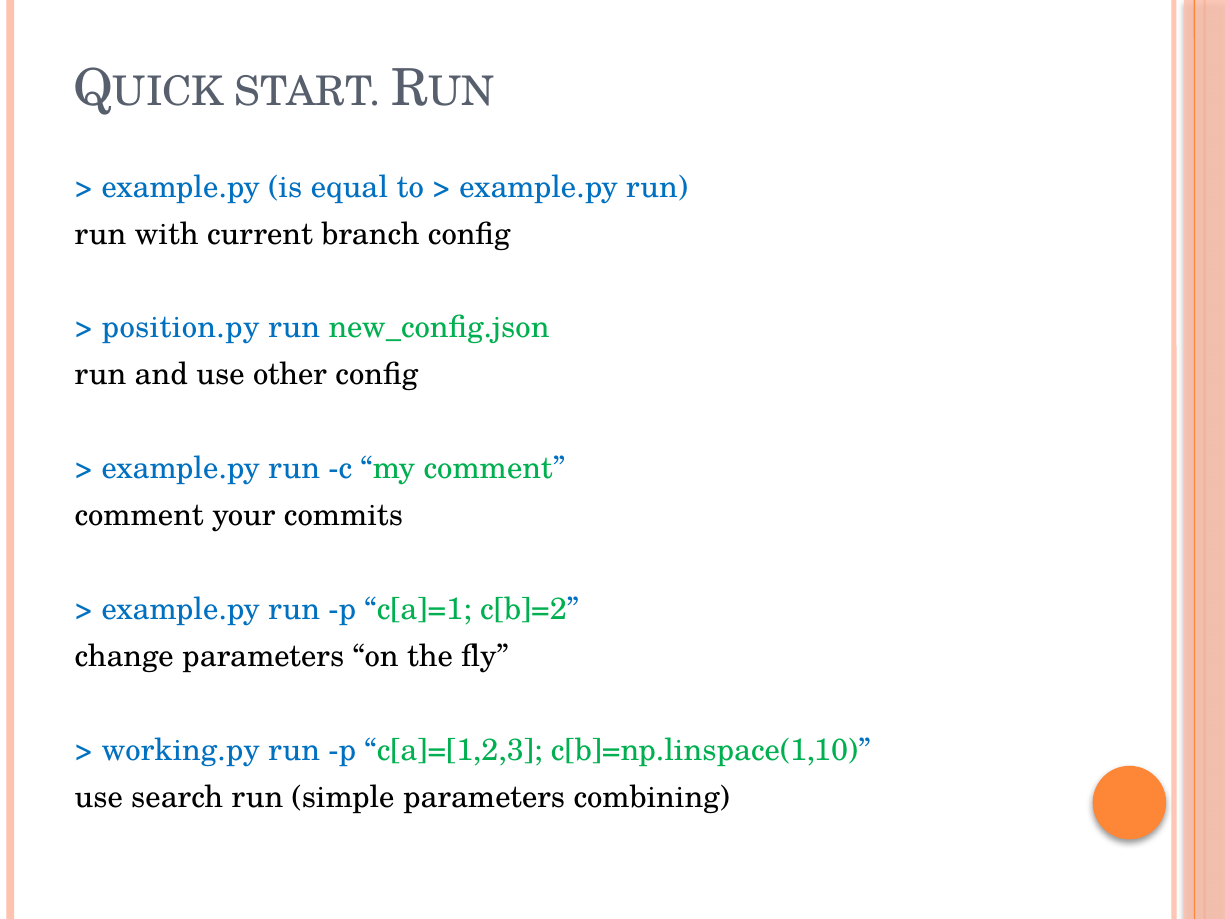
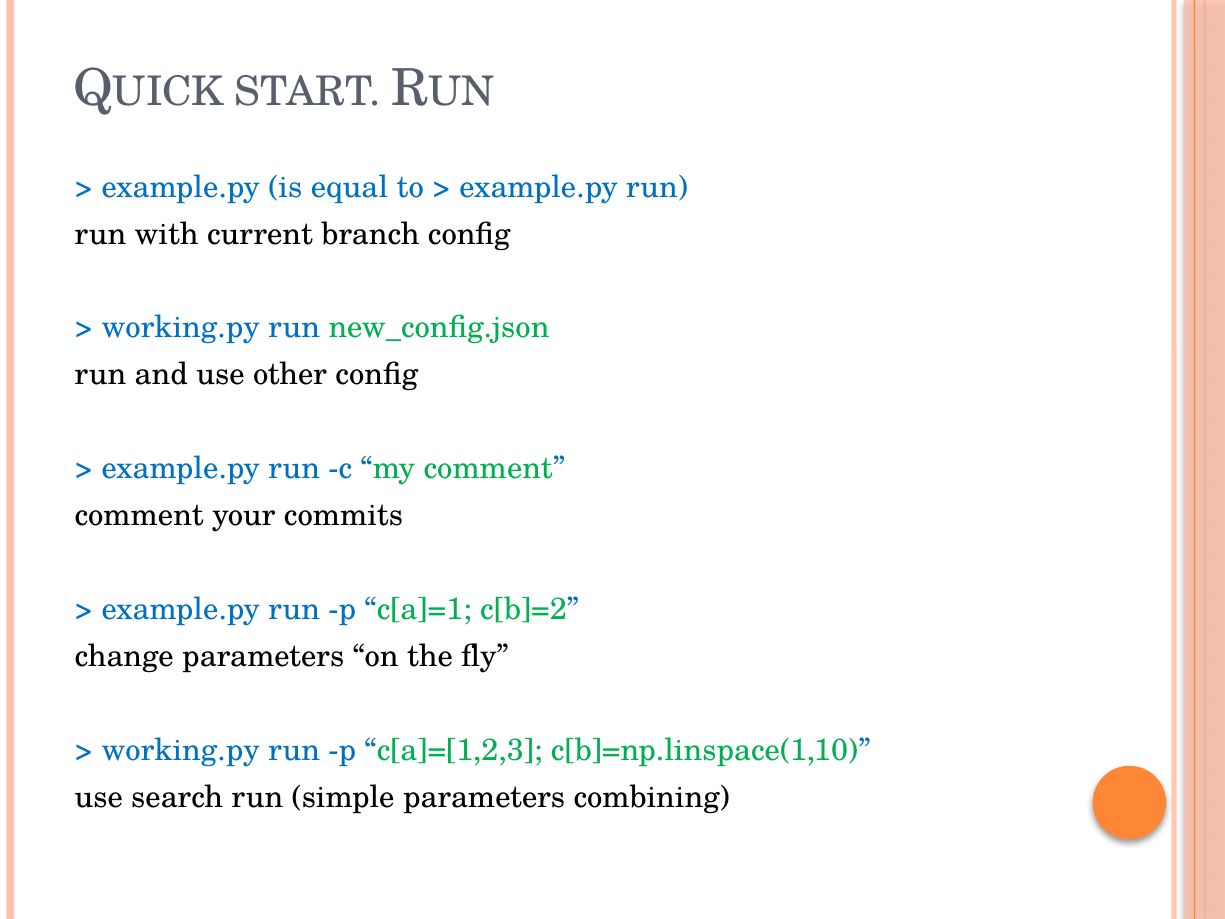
position.py: position.py -> working.py (181, 328)
